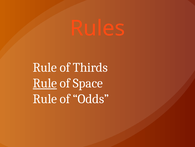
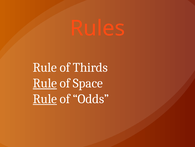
Rule underline: none -> present (45, 98)
